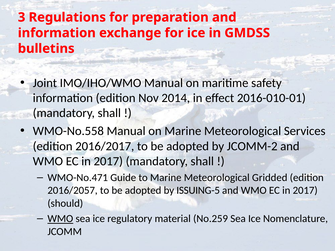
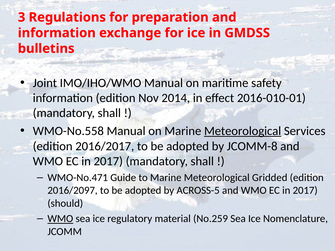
Meteorological underline: none -> present (243, 131)
JCOMM-2: JCOMM-2 -> JCOMM-8 (252, 146)
2016/2057: 2016/2057 -> 2016/2097 (73, 191)
ISSUING-5: ISSUING-5 -> ACROSS-5 (198, 191)
